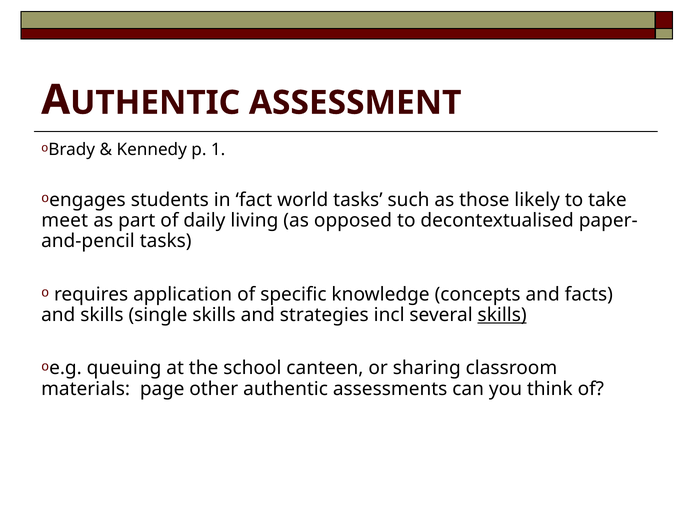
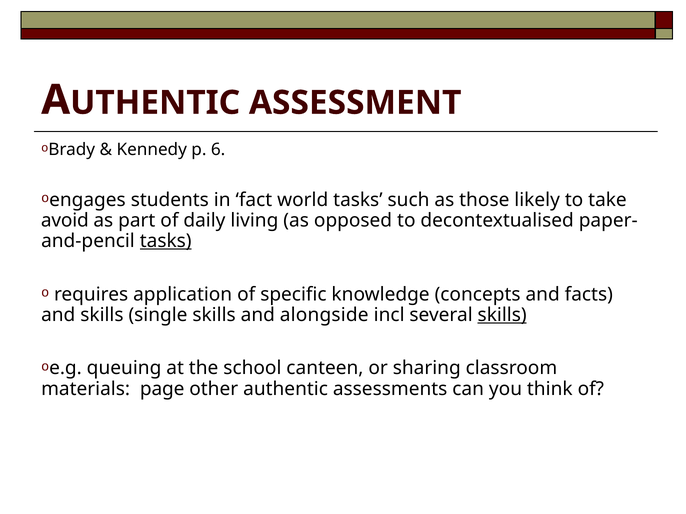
1: 1 -> 6 (218, 150)
meet: meet -> avoid (65, 221)
tasks underline: none -> present (166, 241)
strategies: strategies -> alongside (324, 315)
